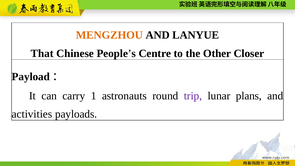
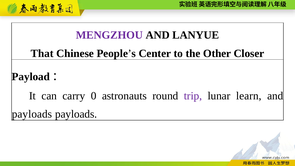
MENGZHOU colour: orange -> purple (109, 35)
Centre: Centre -> Center (155, 53)
1: 1 -> 0 (94, 96)
plans: plans -> learn (249, 96)
activities: activities -> payloads (32, 114)
